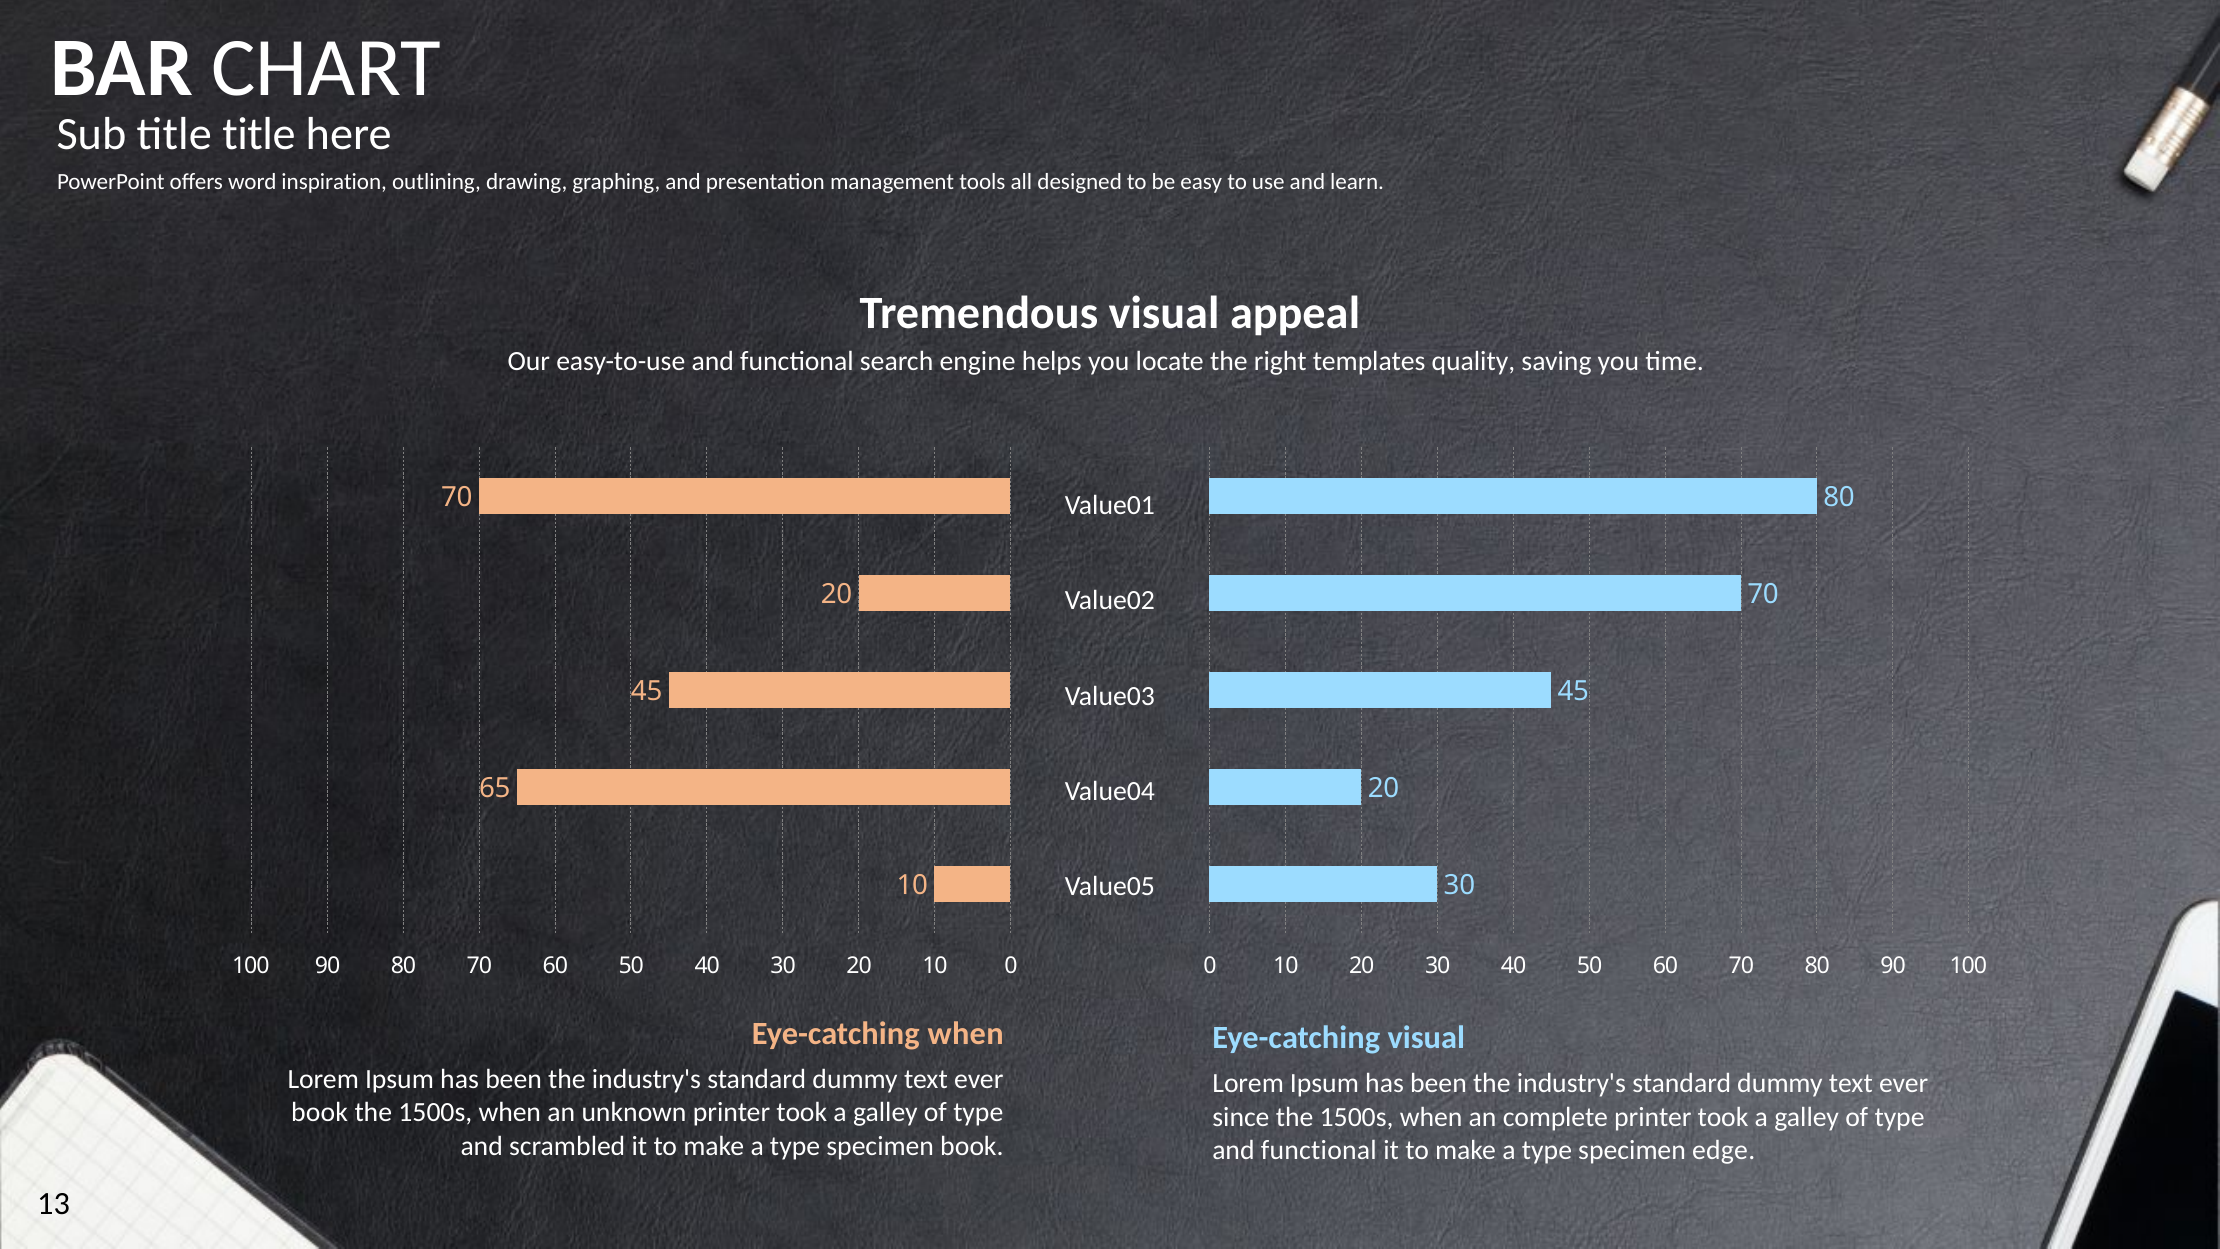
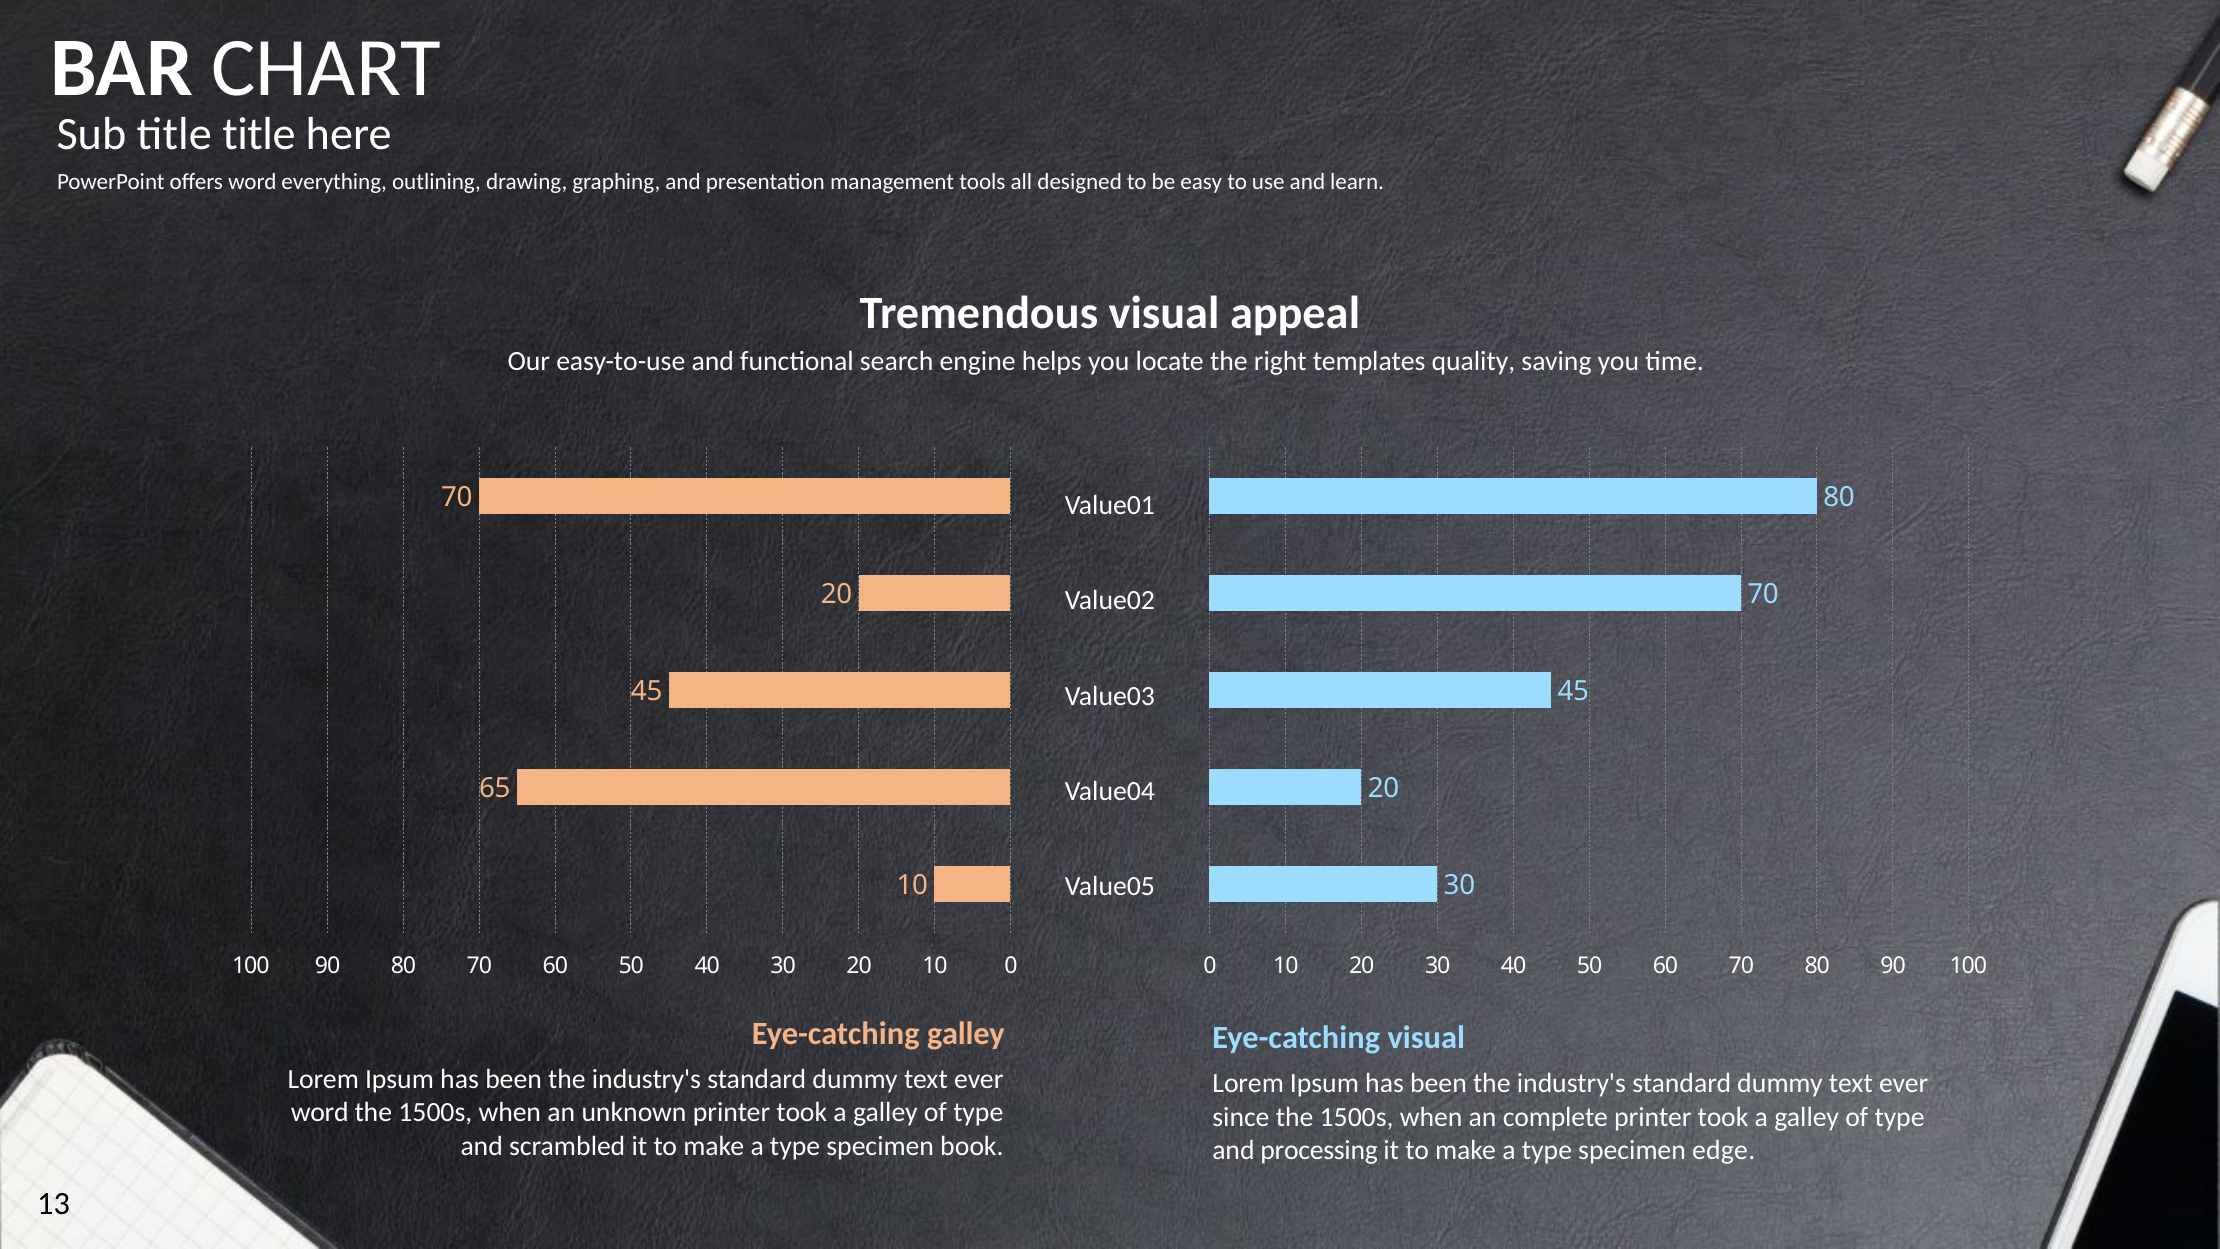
inspiration: inspiration -> everything (334, 182)
Eye-catching when: when -> galley (966, 1033)
book: book -> word (320, 1112)
functional: functional -> processing (1319, 1150)
